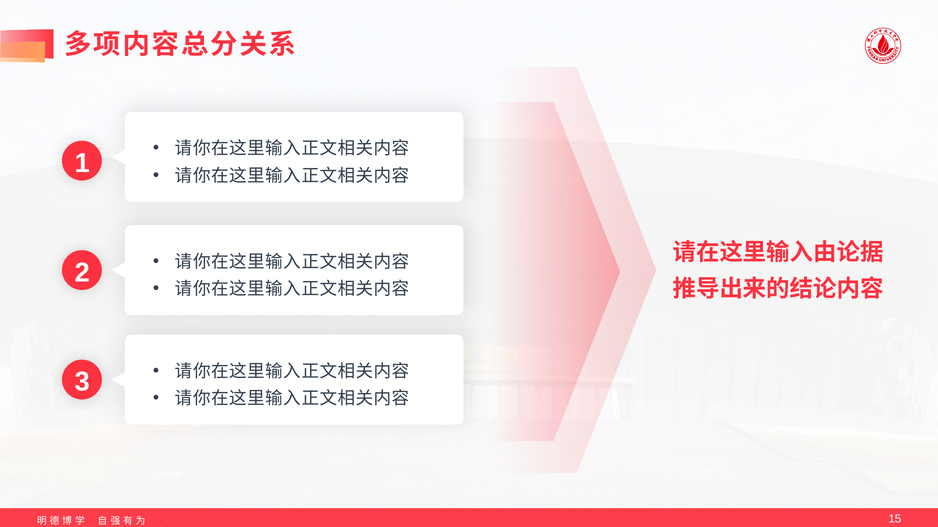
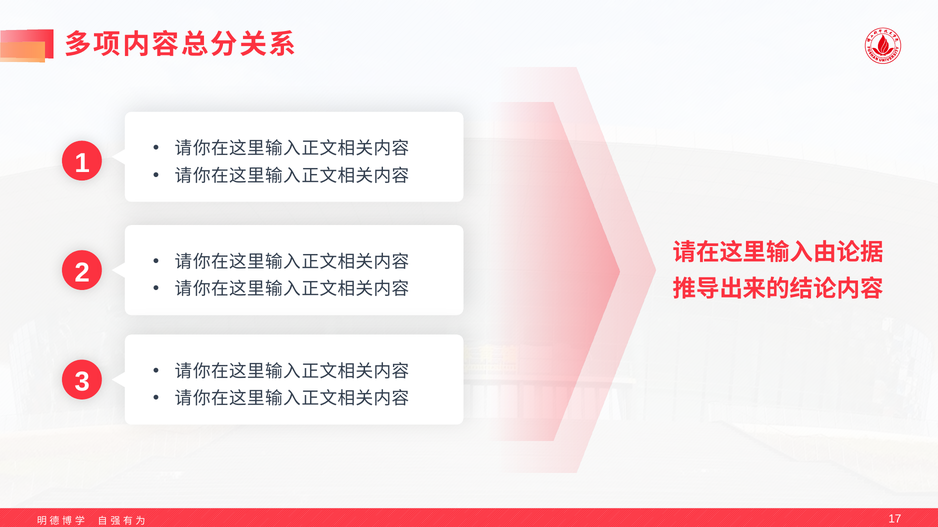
15: 15 -> 17 (895, 519)
